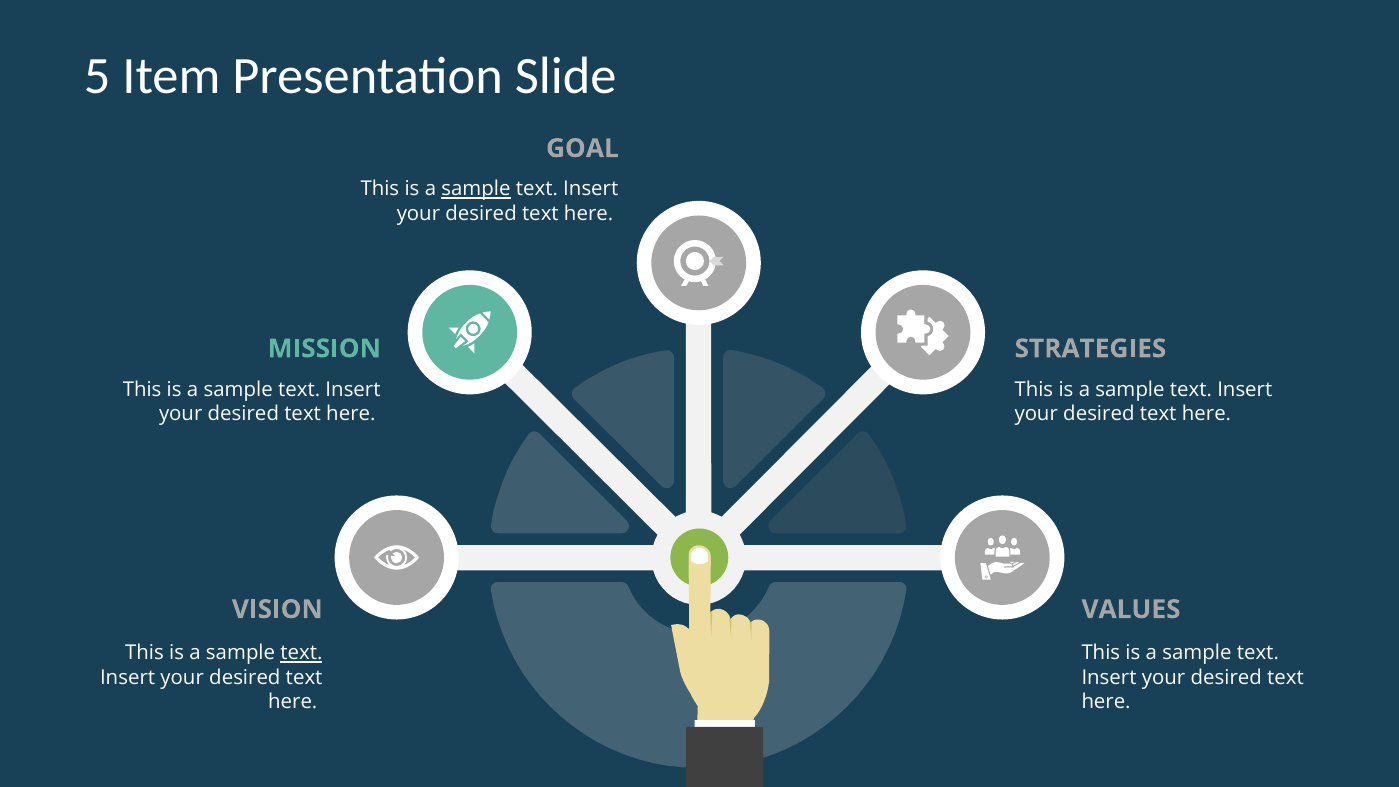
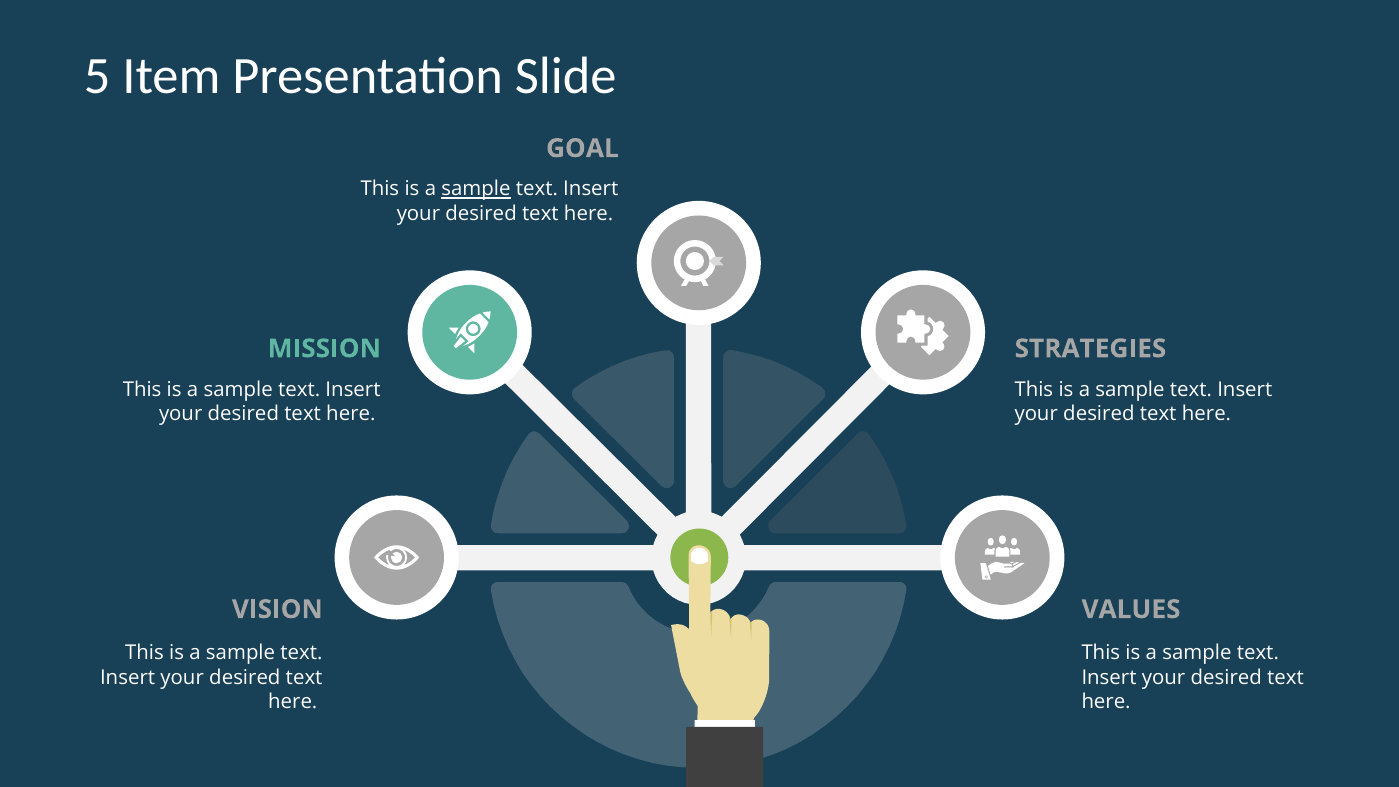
text underline: present -> none (301, 653)
